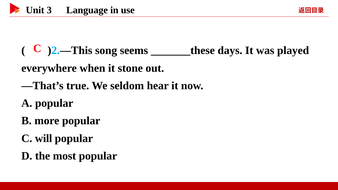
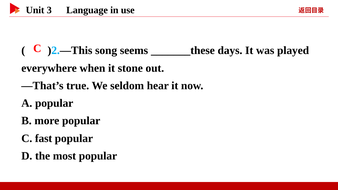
will: will -> fast (44, 138)
